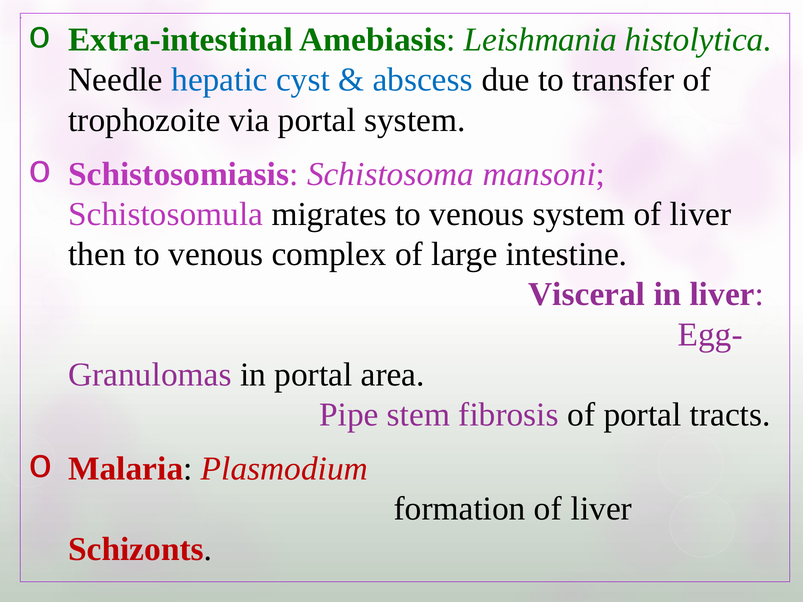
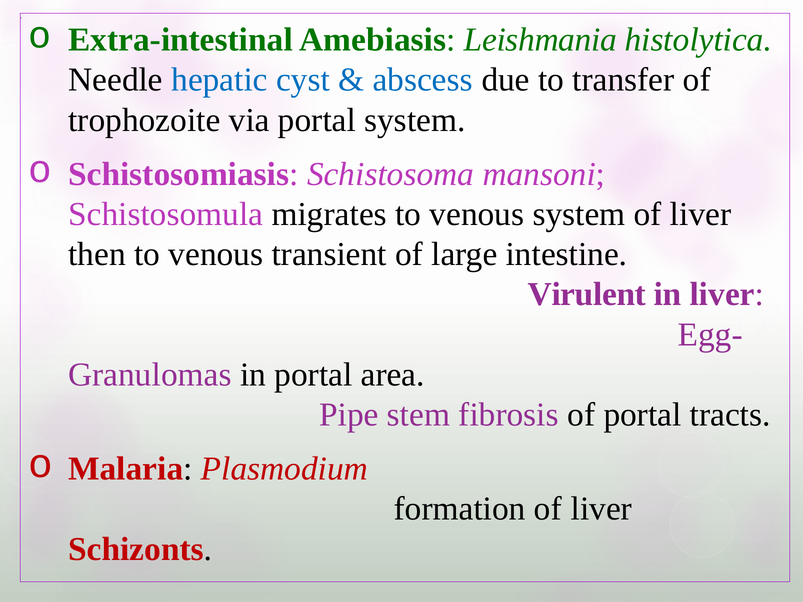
complex: complex -> transient (329, 254)
Visceral: Visceral -> Virulent (587, 295)
